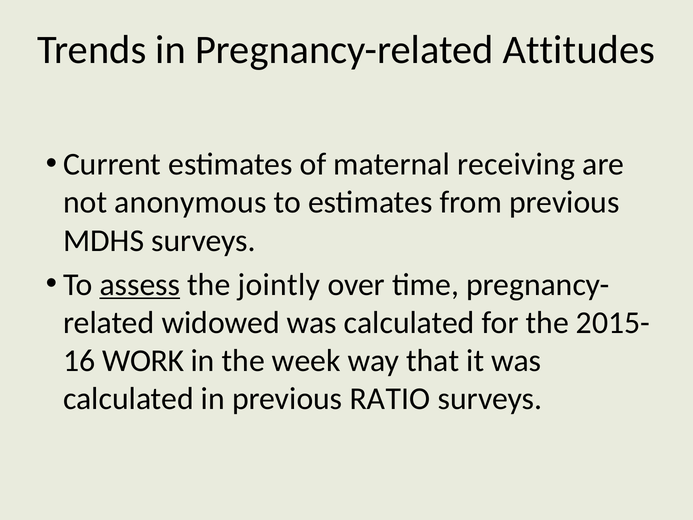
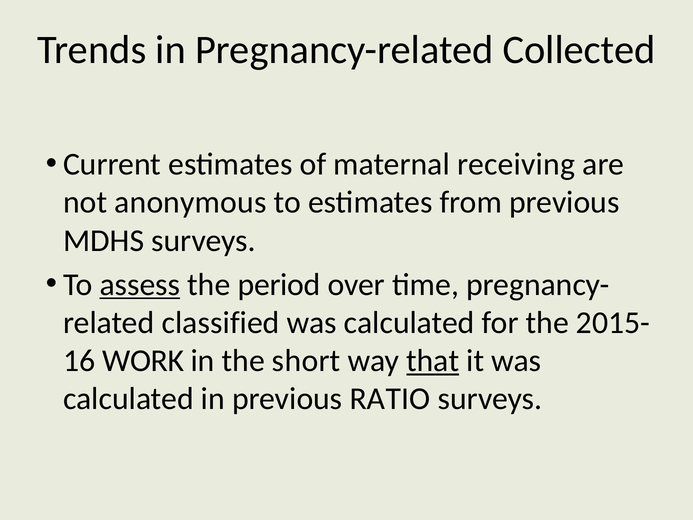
Attitudes: Attitudes -> Collected (579, 50)
jointly: jointly -> period (279, 284)
widowed: widowed -> classified (221, 323)
week: week -> short (306, 361)
that underline: none -> present (433, 361)
